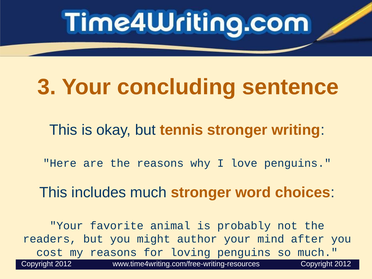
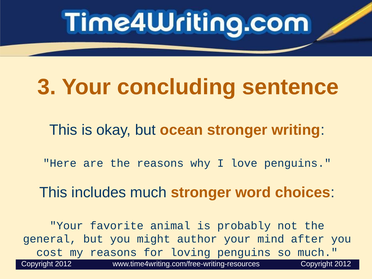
tennis: tennis -> ocean (181, 130)
readers: readers -> general (50, 239)
